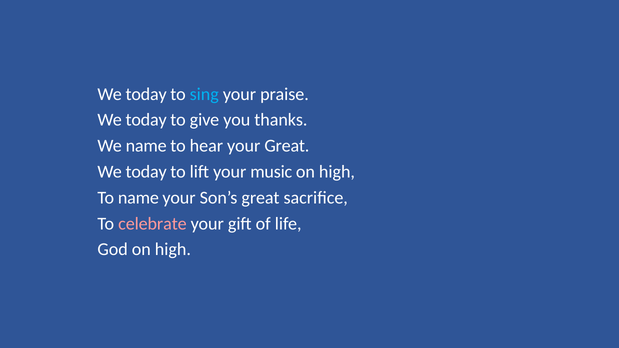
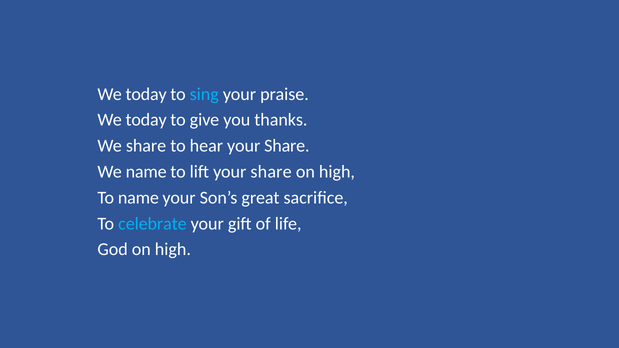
We name: name -> share (146, 146)
hear your Great: Great -> Share (287, 146)
today: today -> name (146, 172)
lift your music: music -> share (271, 172)
celebrate colour: pink -> light blue (152, 224)
